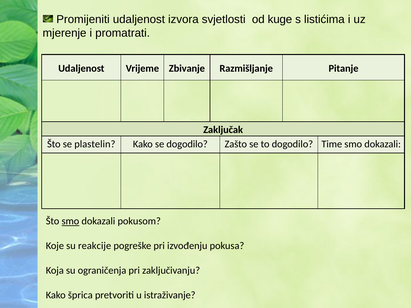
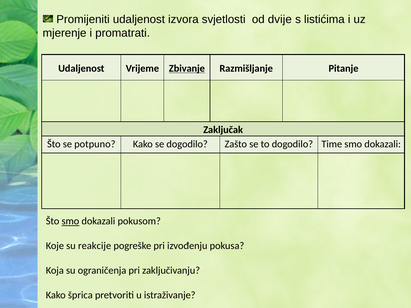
kuge: kuge -> dvije (280, 19)
Zbivanje underline: none -> present (187, 68)
plastelin: plastelin -> potpuno (95, 144)
